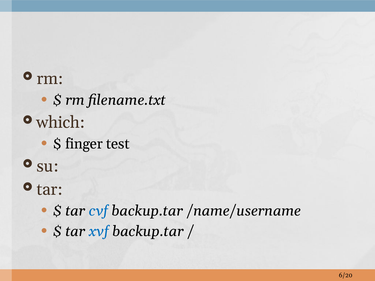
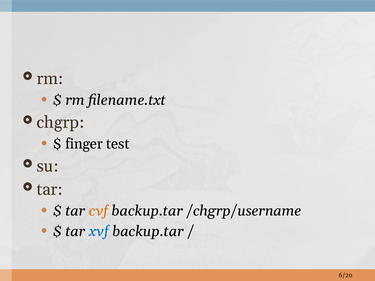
which: which -> chgrp (60, 122)
cvf colour: blue -> orange (99, 211)
/name/username: /name/username -> /chgrp/username (244, 211)
